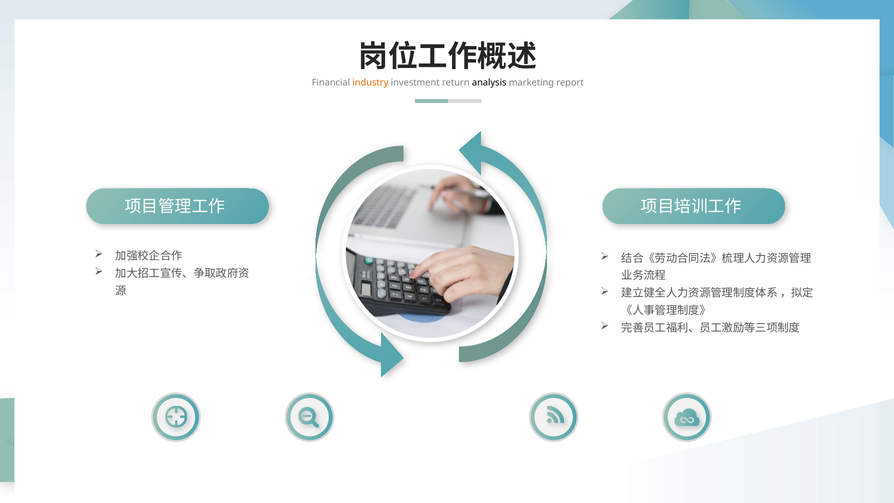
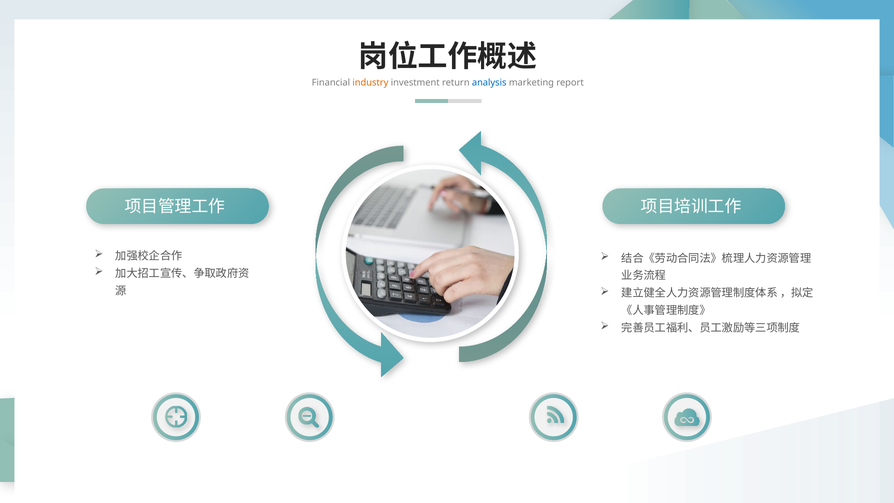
analysis colour: black -> blue (489, 83)
